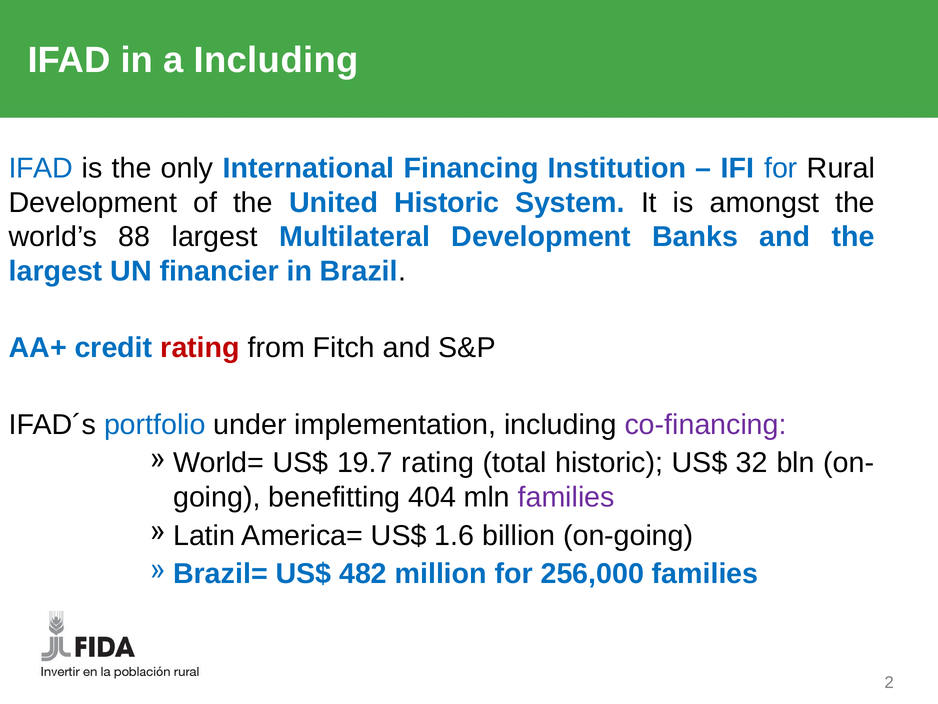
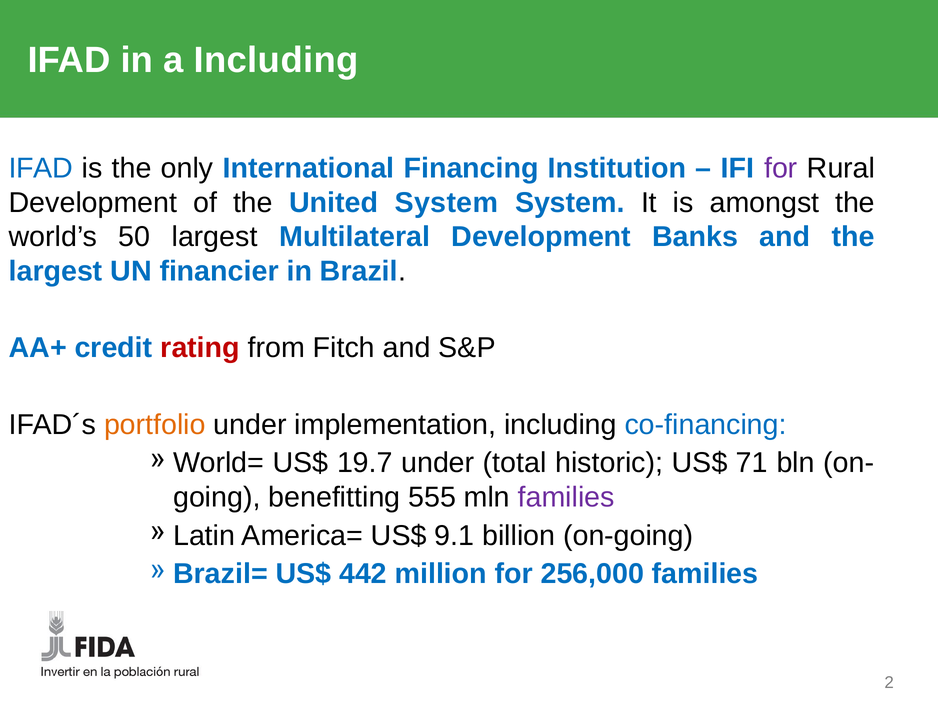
for colour: blue -> purple (781, 168)
United Historic: Historic -> System (446, 202)
88: 88 -> 50 (134, 237)
portfolio colour: blue -> orange (155, 424)
co-financing colour: purple -> blue (706, 424)
19.7 rating: rating -> under (438, 463)
32: 32 -> 71 (752, 463)
404: 404 -> 555 (432, 497)
1.6: 1.6 -> 9.1 (454, 535)
482: 482 -> 442 (363, 574)
